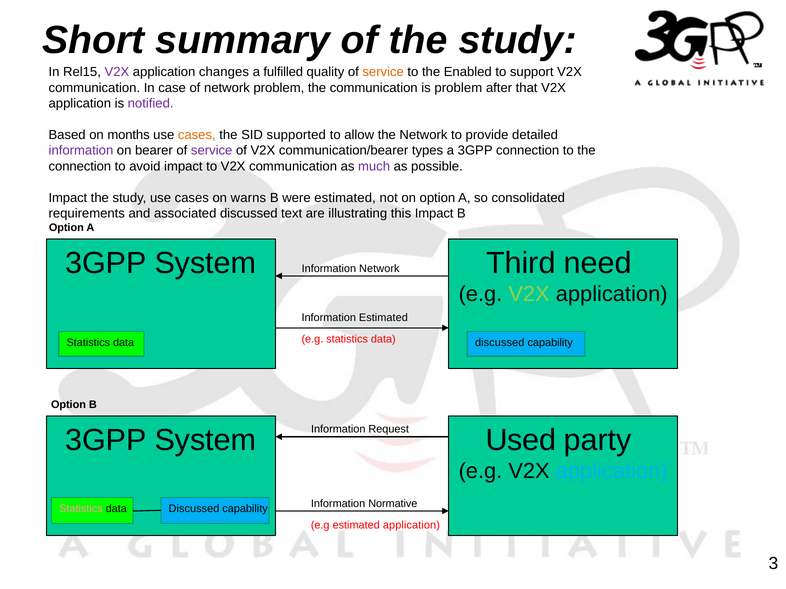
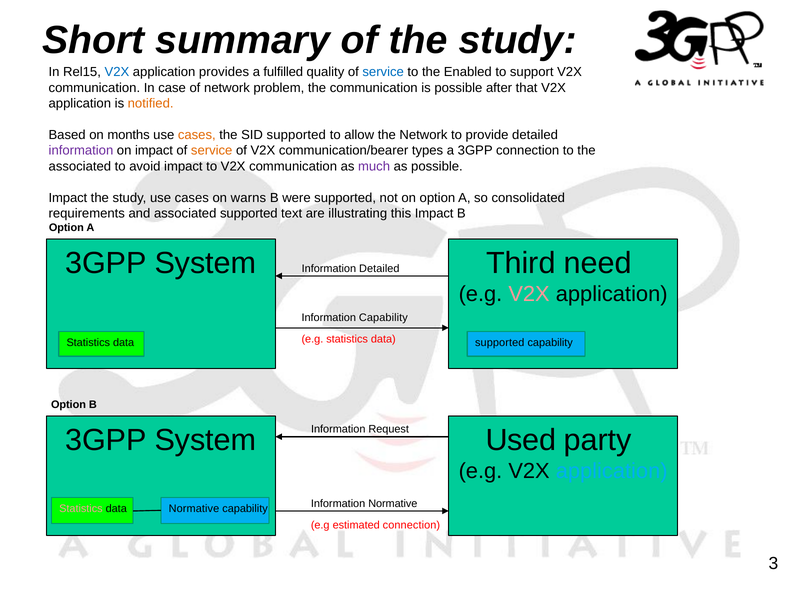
V2X colour: purple -> blue (117, 72)
changes: changes -> provides (224, 72)
service colour: orange -> blue (383, 72)
is problem: problem -> possible (458, 88)
notified colour: purple -> orange (151, 104)
on bearer: bearer -> impact (154, 151)
service colour: purple -> orange (212, 151)
connection: connection -> associated (80, 166)
were estimated: estimated -> supported (345, 198)
associated discussed: discussed -> supported (249, 214)
Information Network: Network -> Detailed (379, 269)
V2X colour: light green -> pink (529, 294)
Information Estimated: Estimated -> Capability (383, 318)
discussed: discussed -> supported (500, 343)
Discussed: Discussed -> Normative (194, 509)
estimated application: application -> connection (411, 526)
